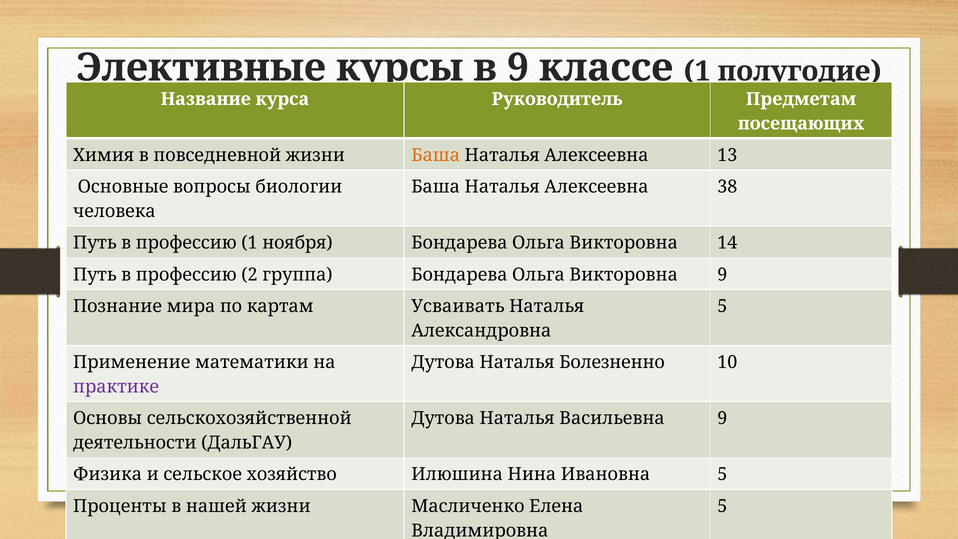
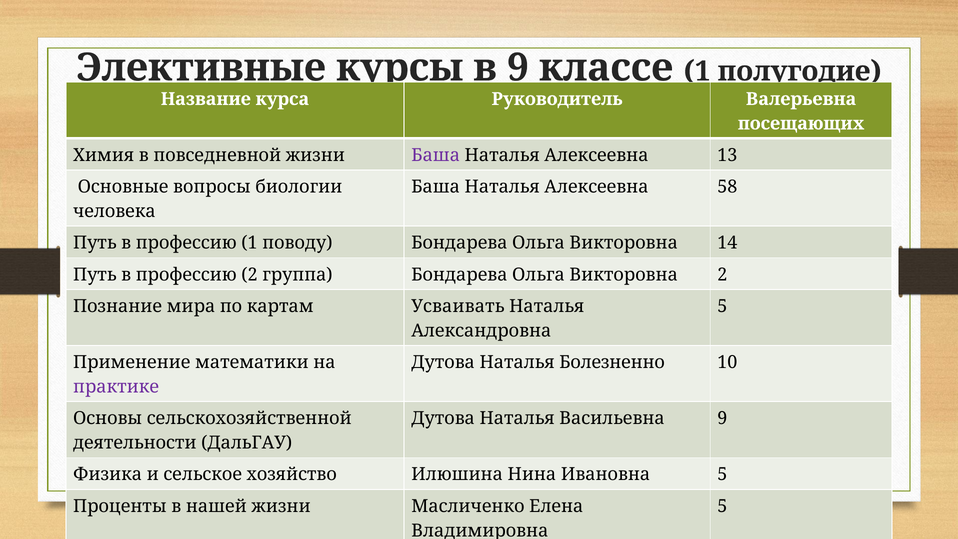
Предметам: Предметам -> Валерьевна (801, 99)
Баша colour: orange -> purple (436, 155)
38: 38 -> 58 (727, 187)
ноября: ноября -> поводу (297, 243)
Викторовна 9: 9 -> 2 (722, 275)
